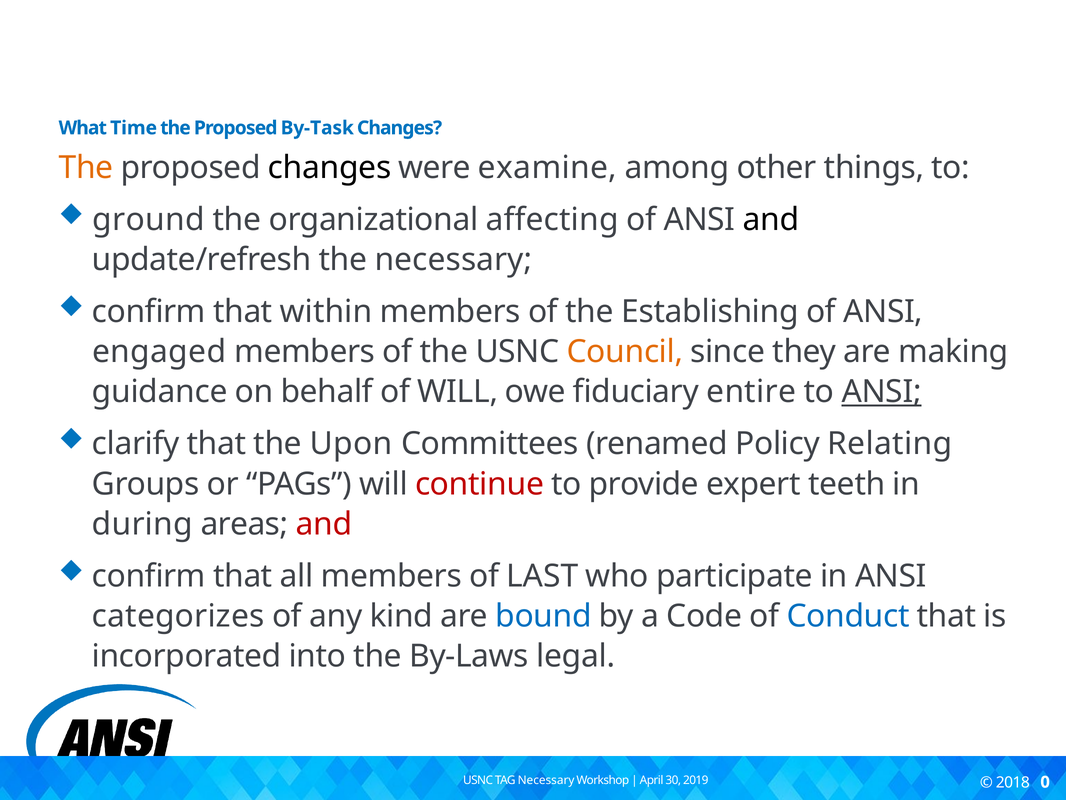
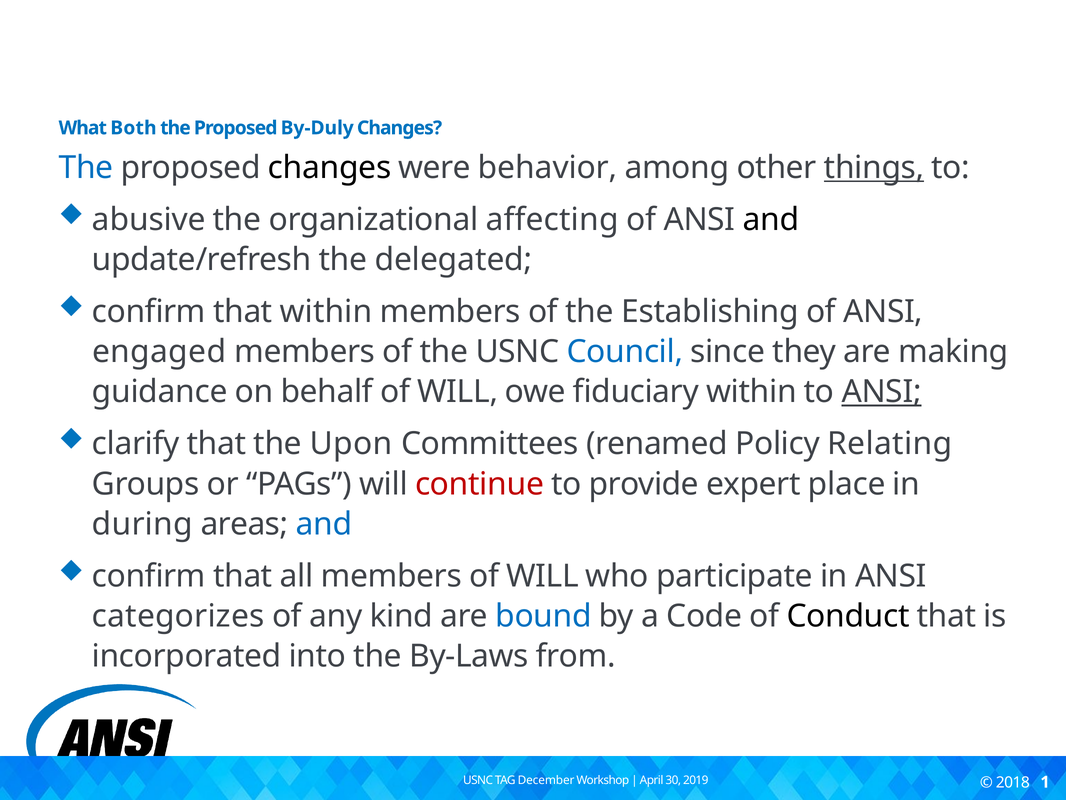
Time: Time -> Both (133, 128)
By-Task: By-Task -> By-Duly (317, 128)
The colour: orange -> blue (86, 167)
examine: examine -> behavior (548, 167)
things underline: none -> present (874, 167)
ground: ground -> abusive (149, 219)
the necessary: necessary -> delegated (454, 260)
Council colour: orange -> blue (625, 352)
fiduciary entire: entire -> within (752, 392)
teeth: teeth -> place (847, 484)
and colour: red -> blue (324, 524)
members of LAST: LAST -> WILL (542, 576)
Conduct colour: blue -> black (848, 616)
legal: legal -> from (576, 656)
TAG Necessary: Necessary -> December (546, 780)
0: 0 -> 1 (1045, 782)
